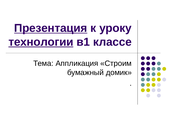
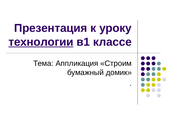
Презентация underline: present -> none (51, 28)
